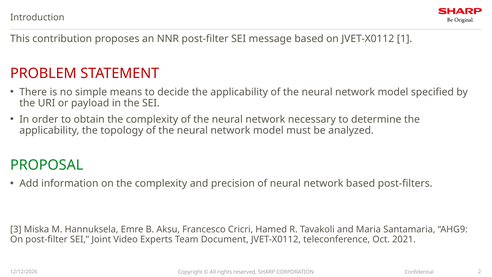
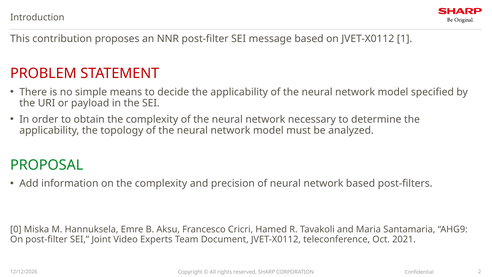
3: 3 -> 0 (16, 229)
